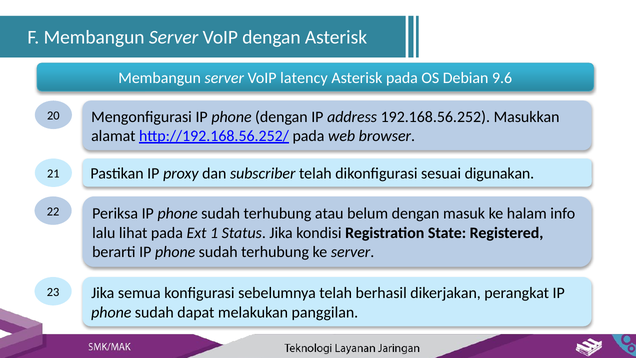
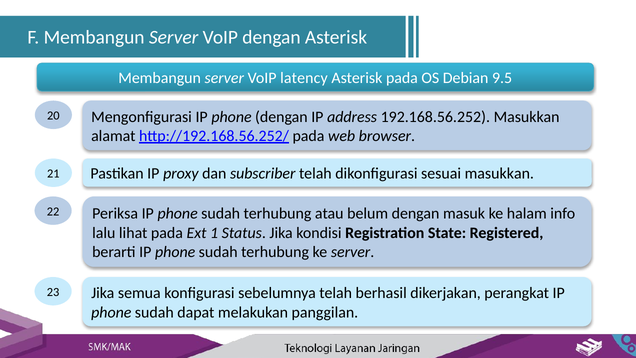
9.6: 9.6 -> 9.5 (502, 78)
sesuai digunakan: digunakan -> masukkan (499, 174)
